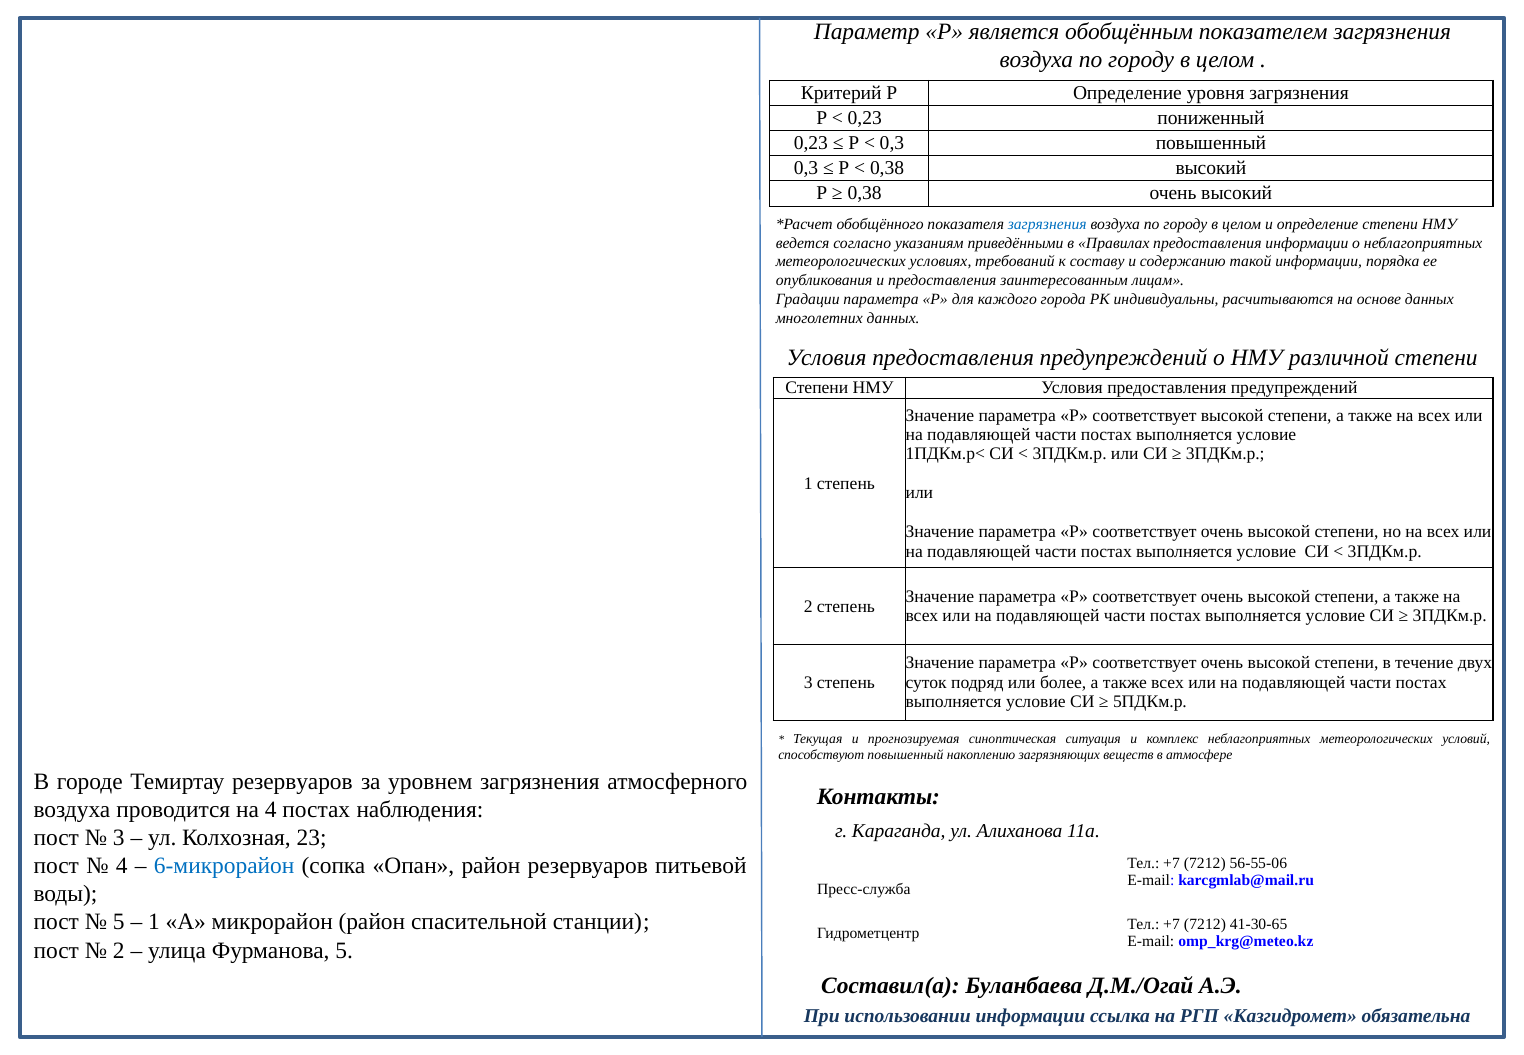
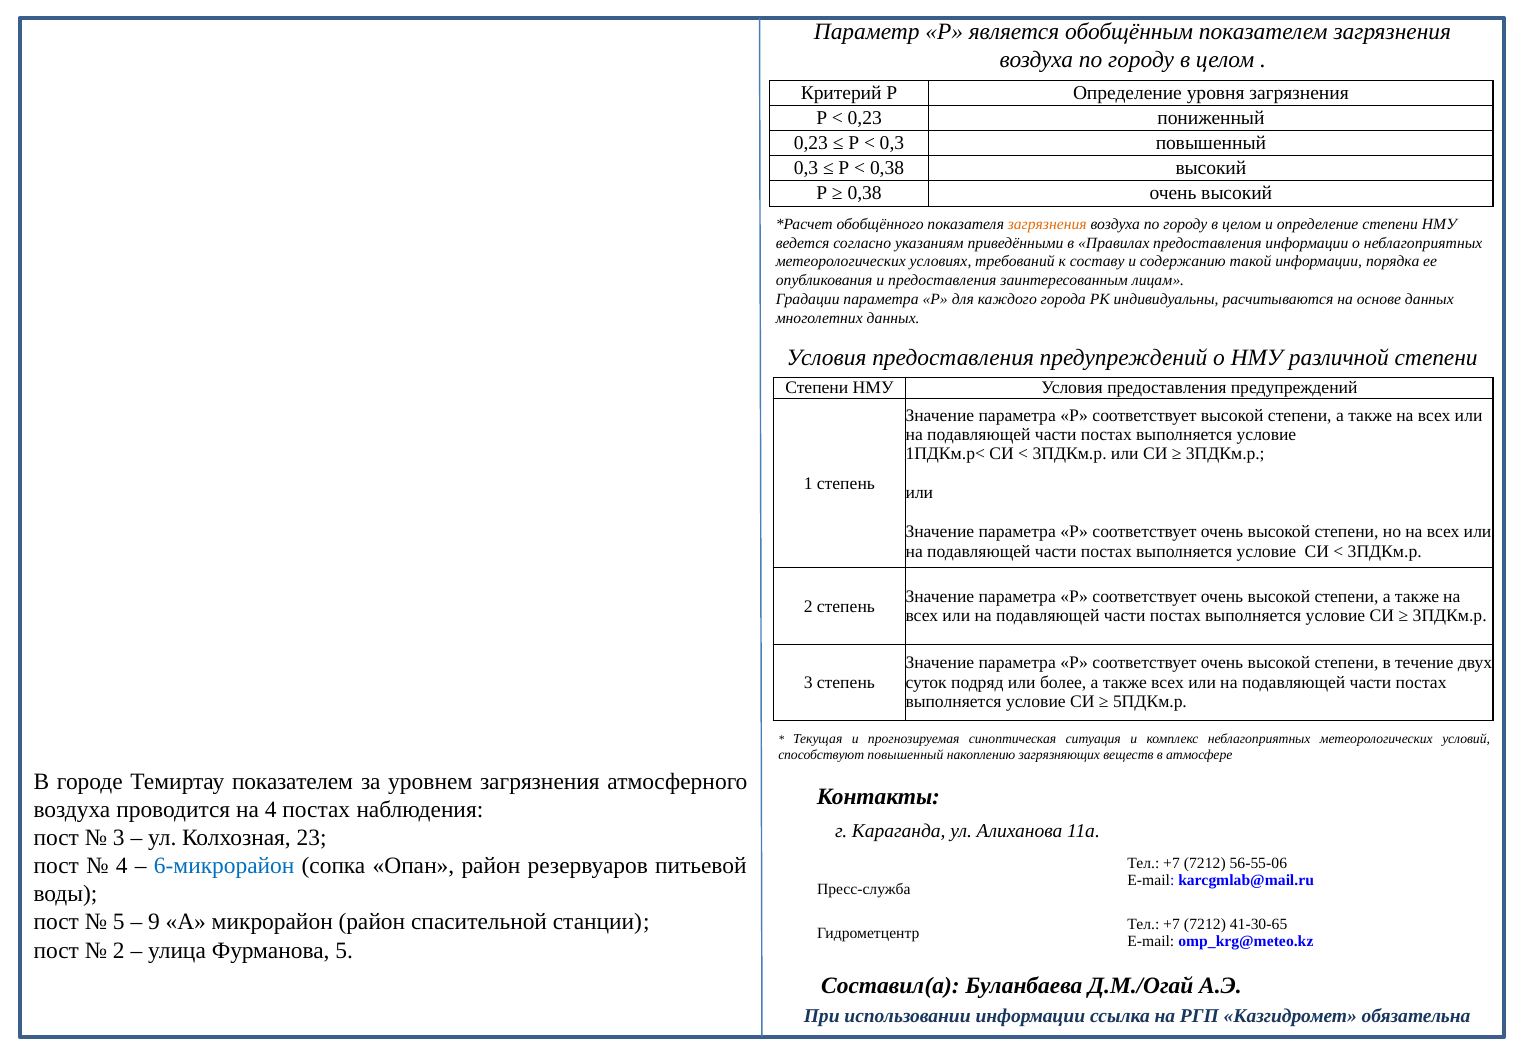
загрязнения colour: blue -> orange (1047, 224)
Темиртау резервуаров: резервуаров -> показателем (292, 782)
1: 1 -> 9 (154, 922)
